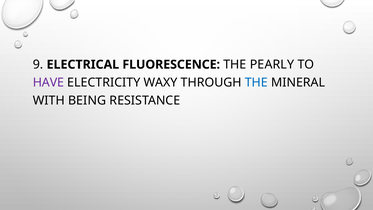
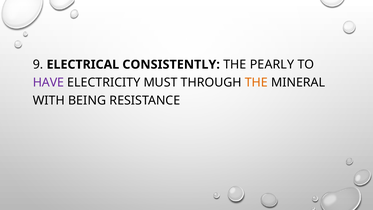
FLUORESCENCE: FLUORESCENCE -> CONSISTENTLY (171, 64)
WAXY: WAXY -> MUST (160, 82)
THE colour: blue -> orange (256, 82)
